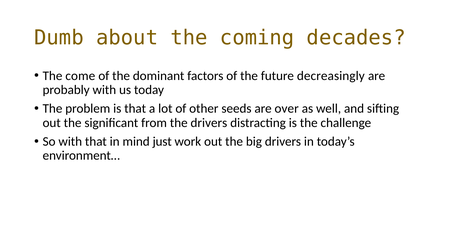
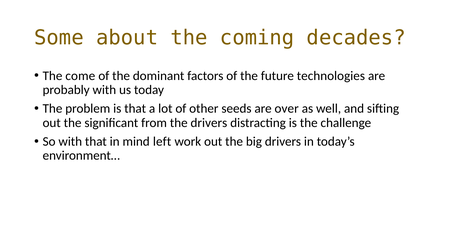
Dumb: Dumb -> Some (59, 38)
decreasingly: decreasingly -> technologies (331, 76)
just: just -> left (162, 142)
